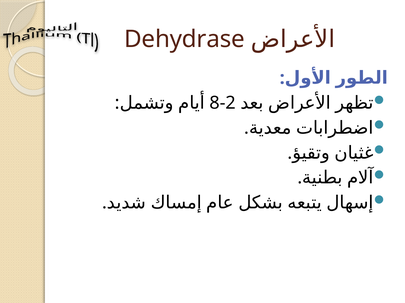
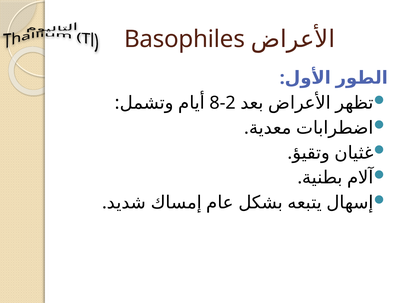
Dehydrase: Dehydrase -> Basophiles (185, 39)
